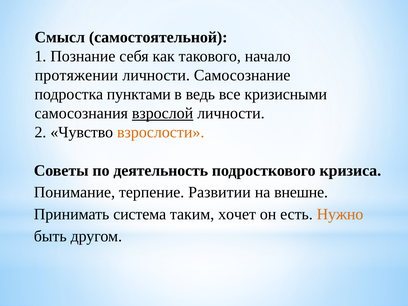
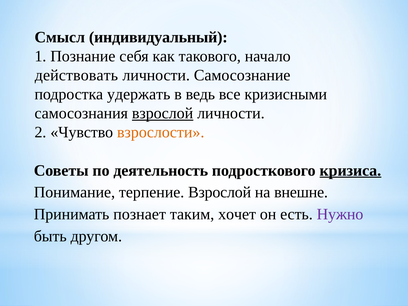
самостоятельной: самостоятельной -> индивидуальный (158, 37)
протяжении: протяжении -> действовать (76, 75)
пунктами: пунктами -> удержать (139, 94)
кризиса underline: none -> present (350, 170)
терпение Развитии: Развитии -> Взрослой (220, 192)
система: система -> познает (140, 214)
Нужно colour: orange -> purple (340, 214)
